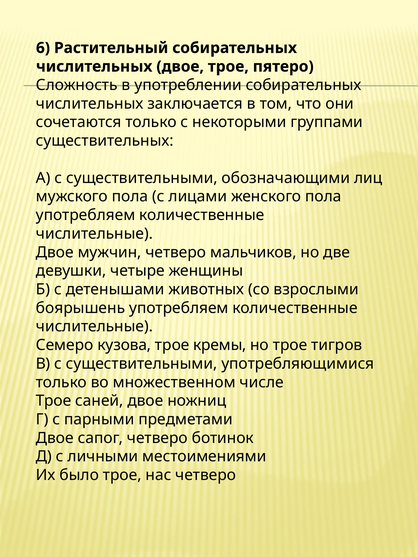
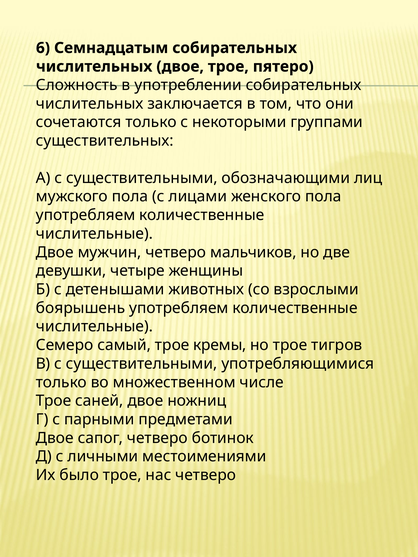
Растительный: Растительный -> Семнадцатым (111, 48)
кузова: кузова -> самый (124, 345)
